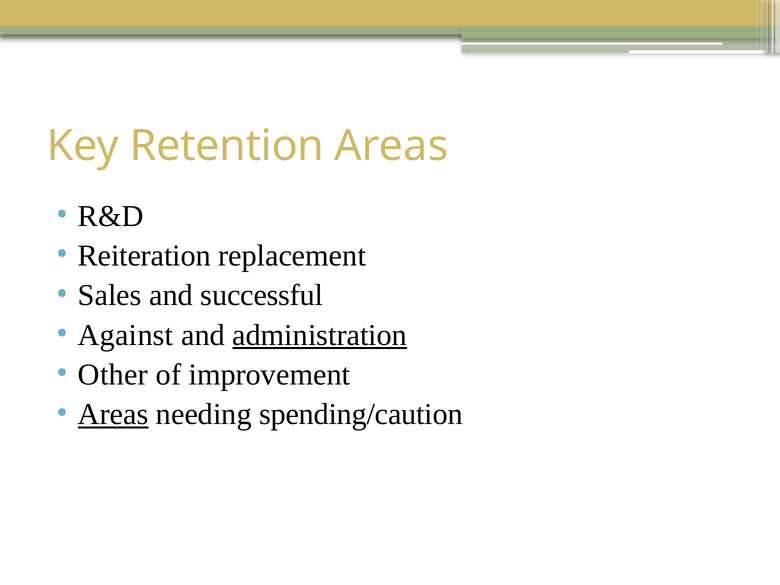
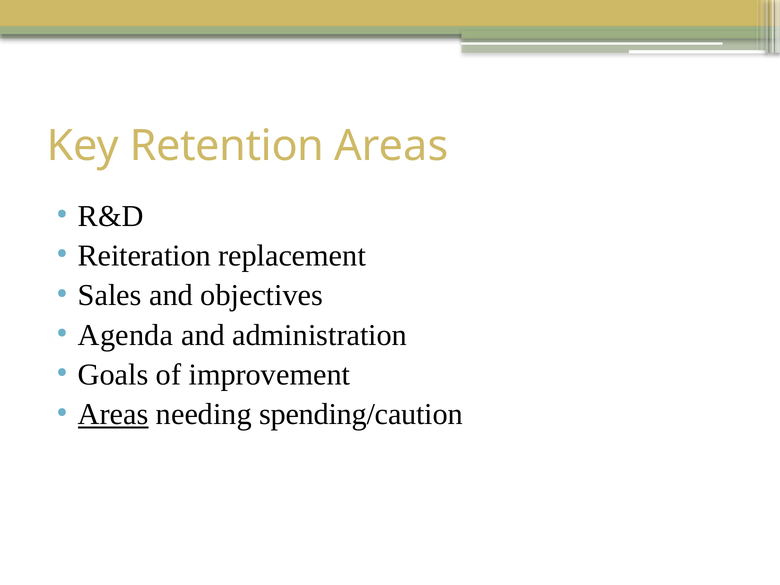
successful: successful -> objectives (262, 295)
Against: Against -> Agenda (126, 335)
administration underline: present -> none (320, 335)
Other: Other -> Goals (113, 375)
